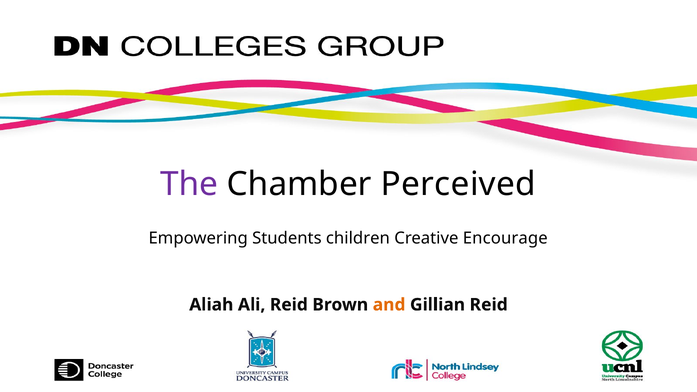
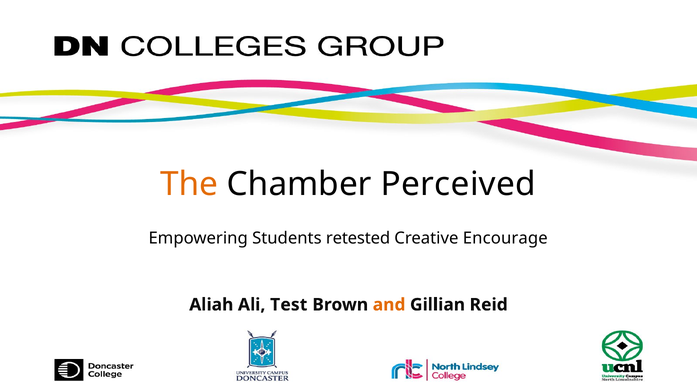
The colour: purple -> orange (189, 184)
children: children -> retested (358, 239)
Ali Reid: Reid -> Test (289, 305)
